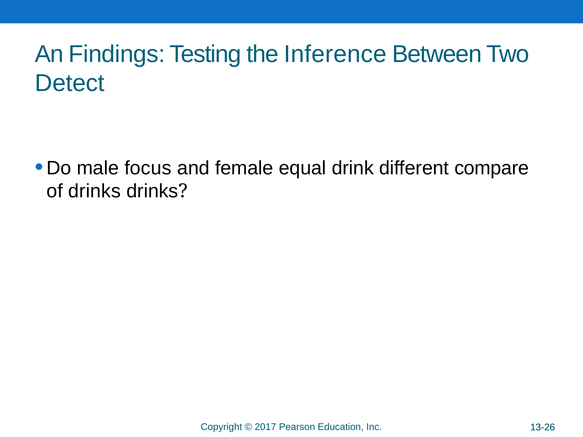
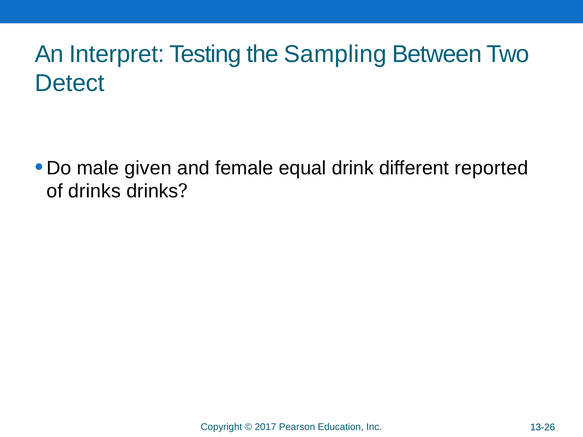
Findings: Findings -> Interpret (117, 54)
Inference: Inference -> Sampling (335, 54)
focus: focus -> given (148, 168)
compare: compare -> reported (492, 168)
